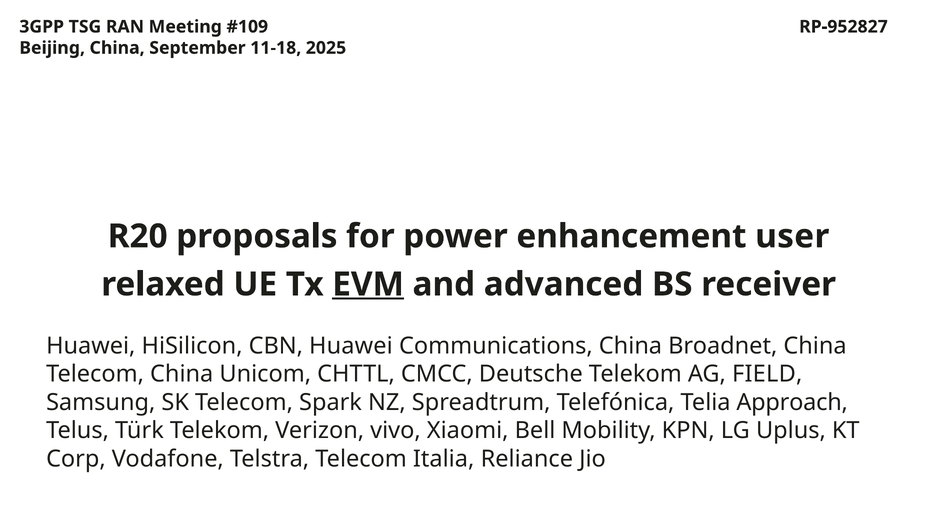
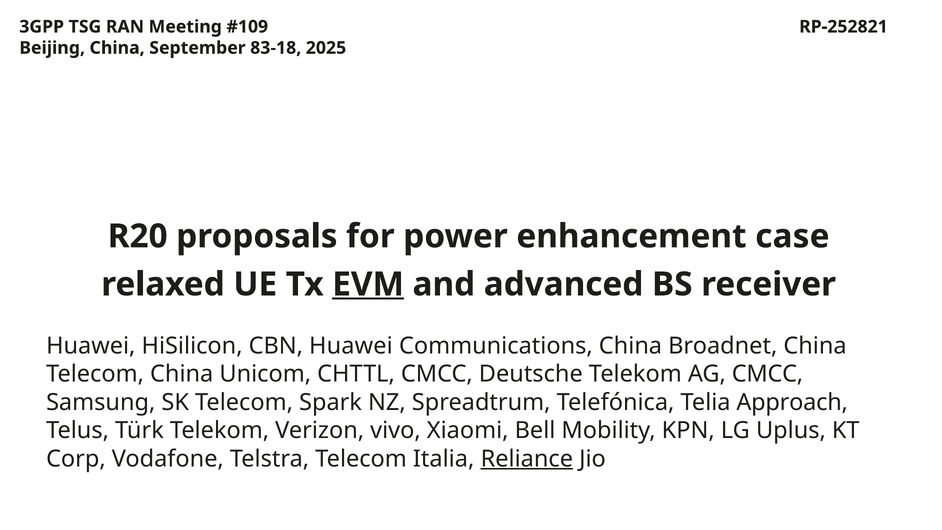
RP-952827: RP-952827 -> RP-252821 (843, 27)
11-18: 11-18 -> 83-18 (276, 48)
user: user -> case (792, 236)
AG FIELD: FIELD -> CMCC (767, 374)
Reliance underline: none -> present (527, 459)
